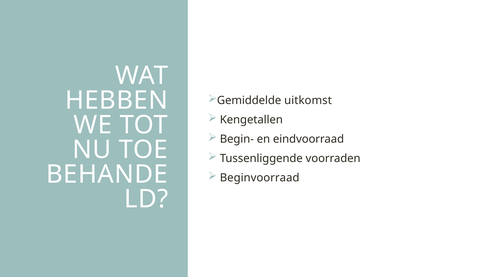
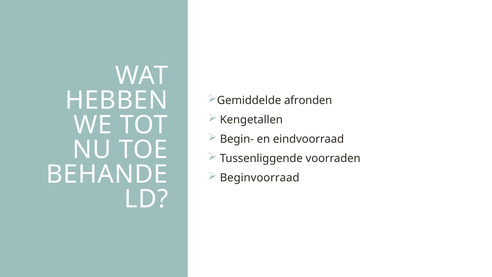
uitkomst: uitkomst -> afronden (308, 100)
